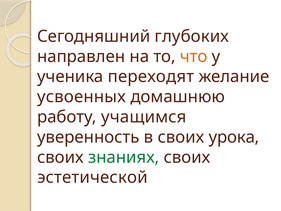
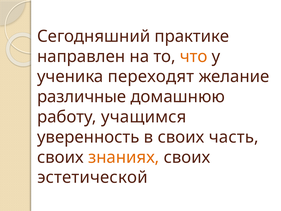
глубоких: глубоких -> практике (192, 36)
усвоенных: усвоенных -> различные (82, 97)
урока: урока -> часть (234, 137)
знаниях colour: green -> orange (124, 157)
